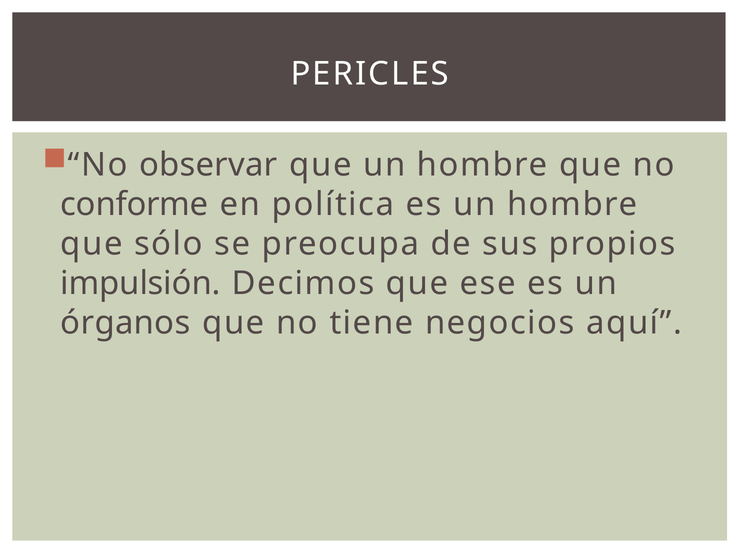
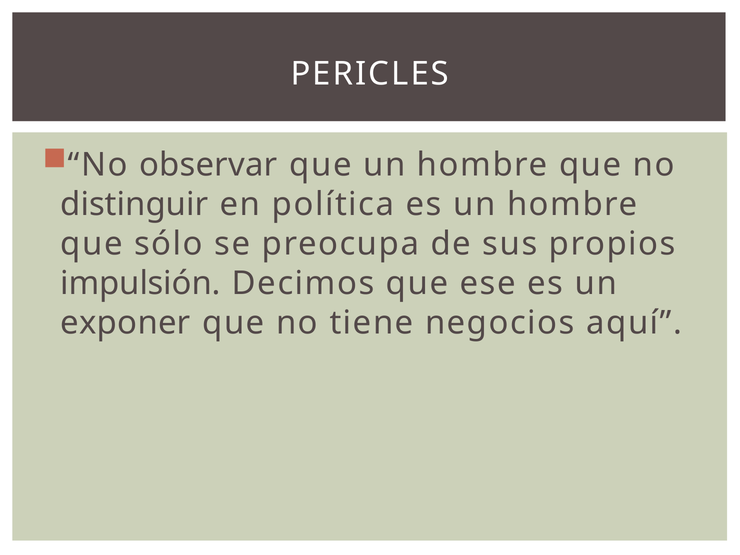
conforme: conforme -> distinguir (134, 204)
órganos: órganos -> exponer (125, 323)
